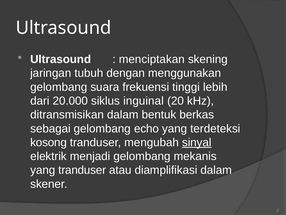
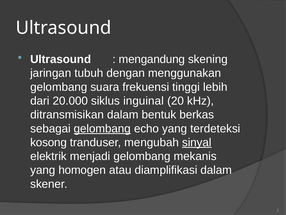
menciptakan: menciptakan -> mengandung (152, 59)
gelombang underline: none -> present (102, 128)
yang tranduser: tranduser -> homogen (82, 170)
